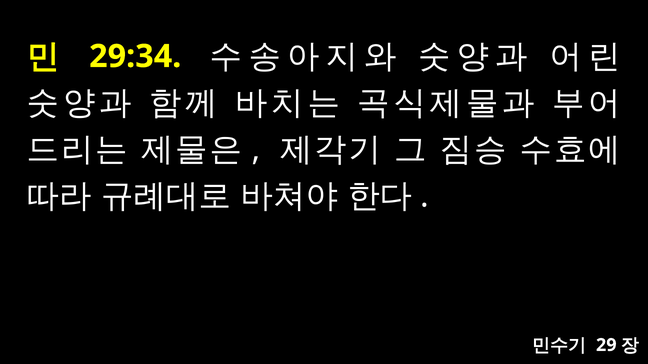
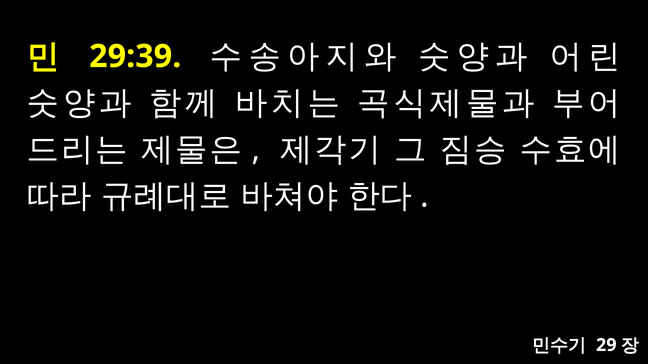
29:34: 29:34 -> 29:39 (135, 56)
